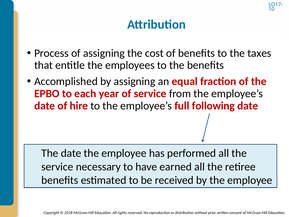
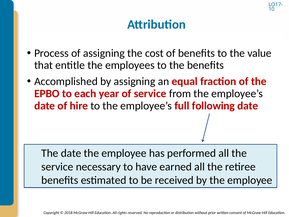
taxes: taxes -> value (259, 53)
